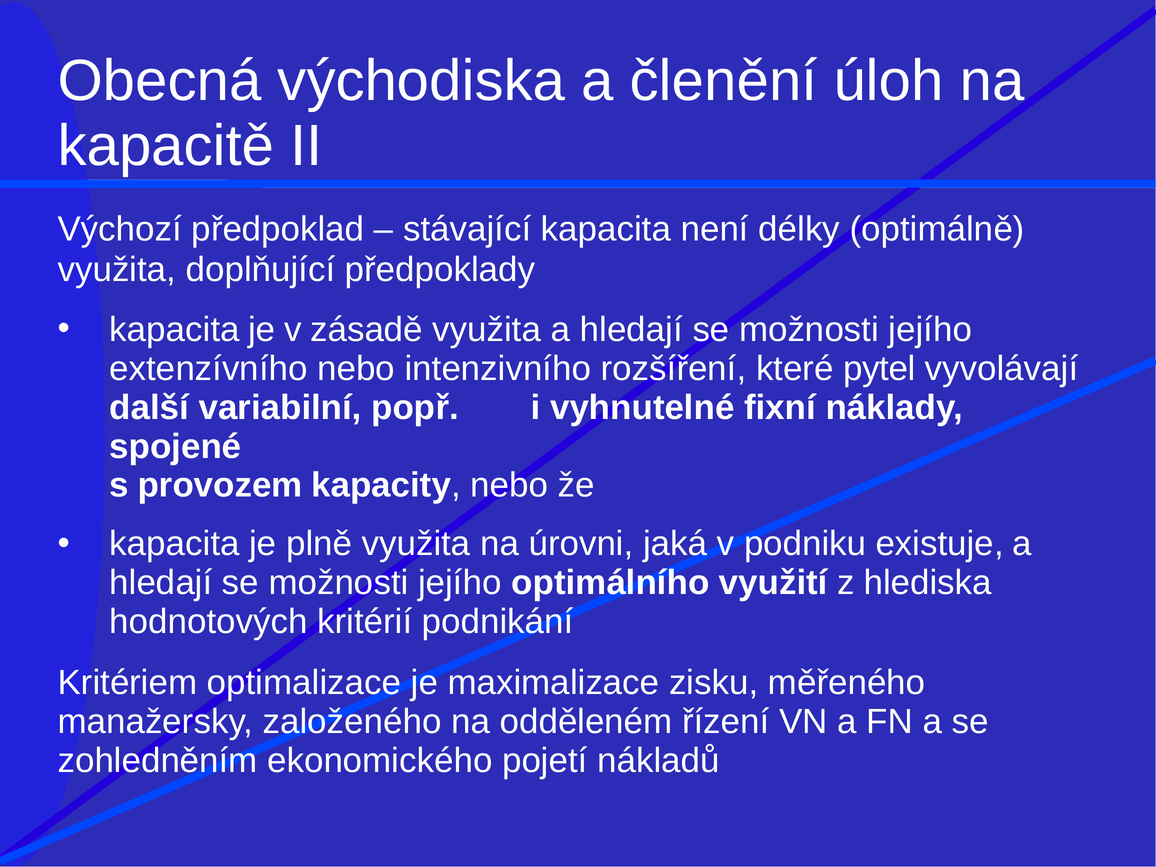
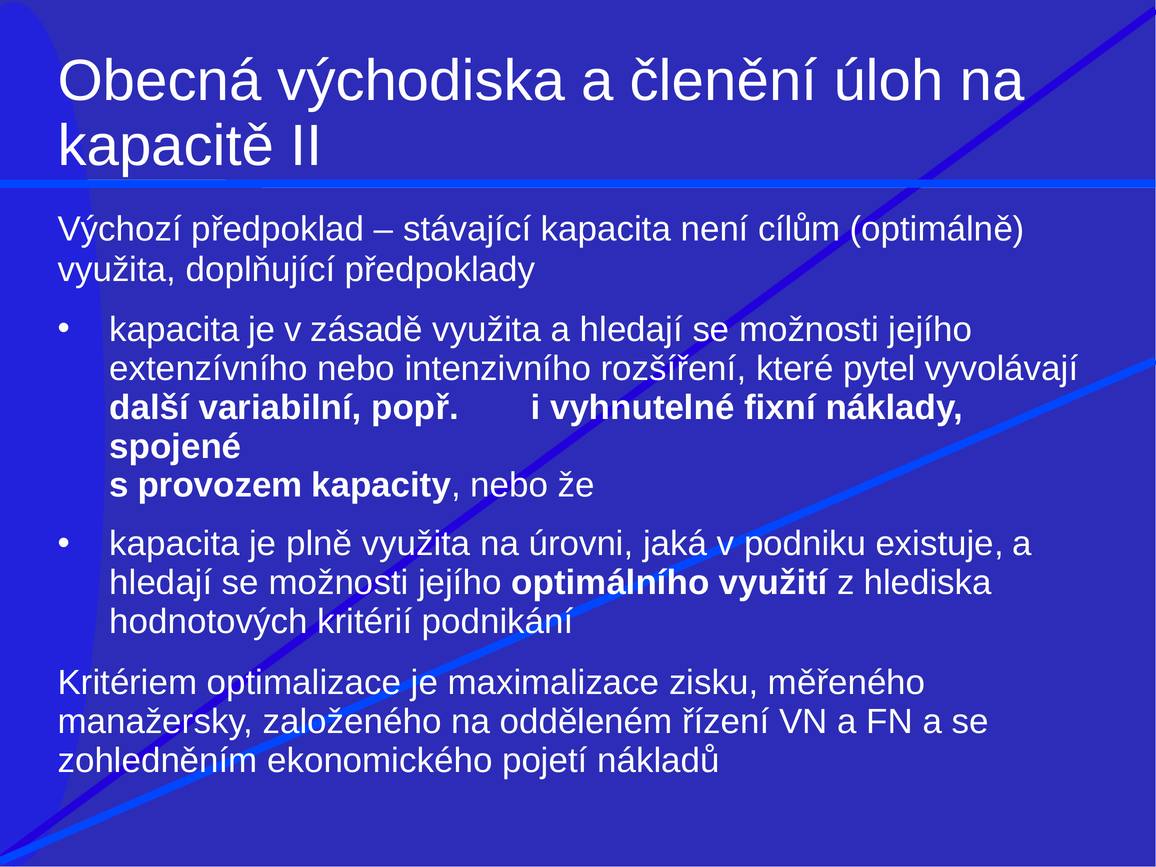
délky: délky -> cílům (799, 229)
